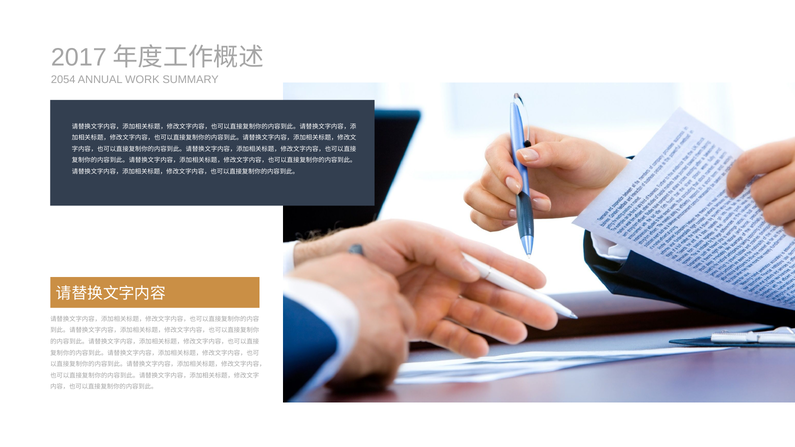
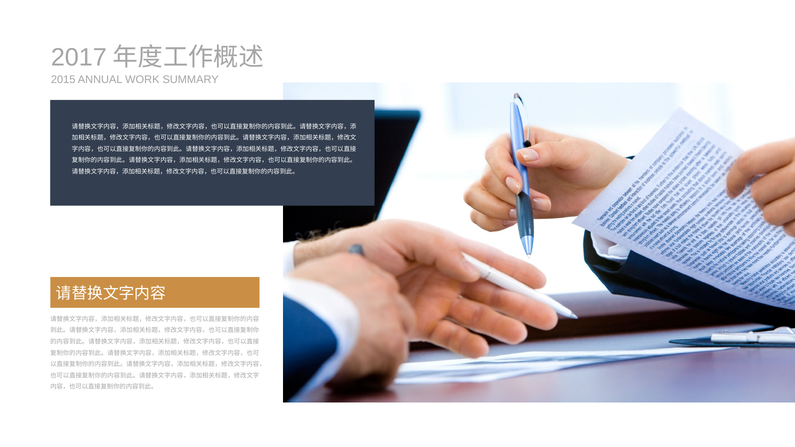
2054: 2054 -> 2015 (63, 80)
